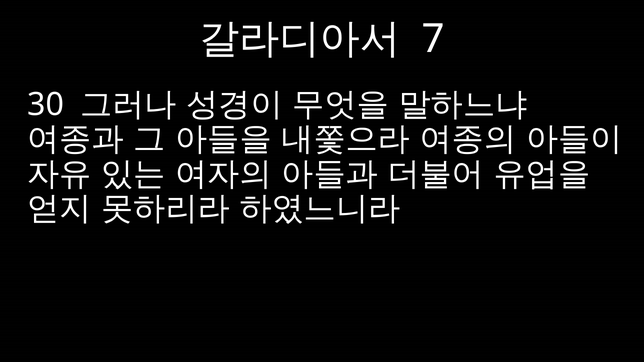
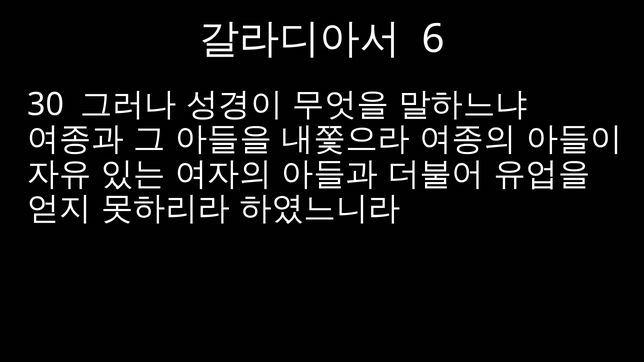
7: 7 -> 6 (433, 39)
